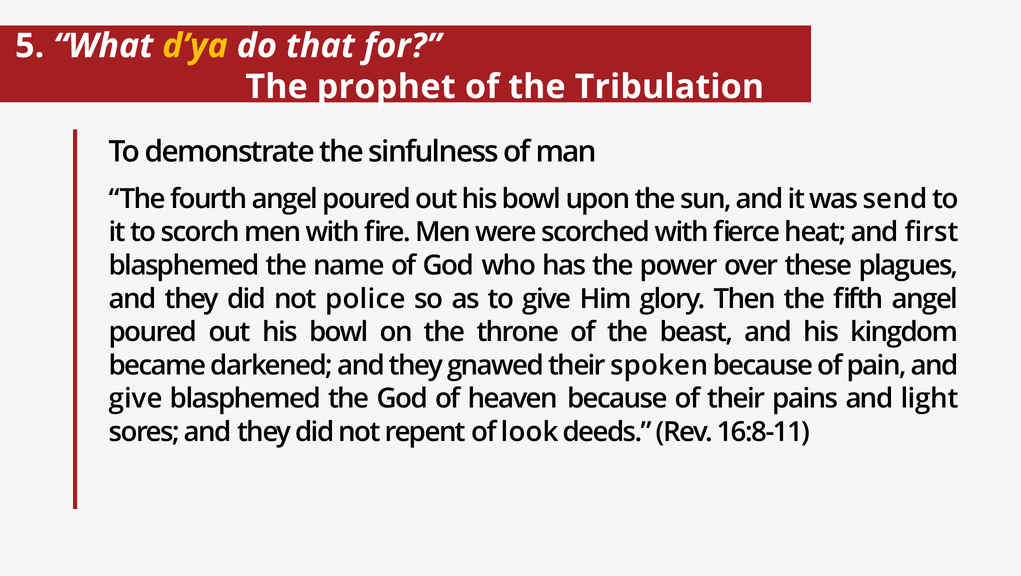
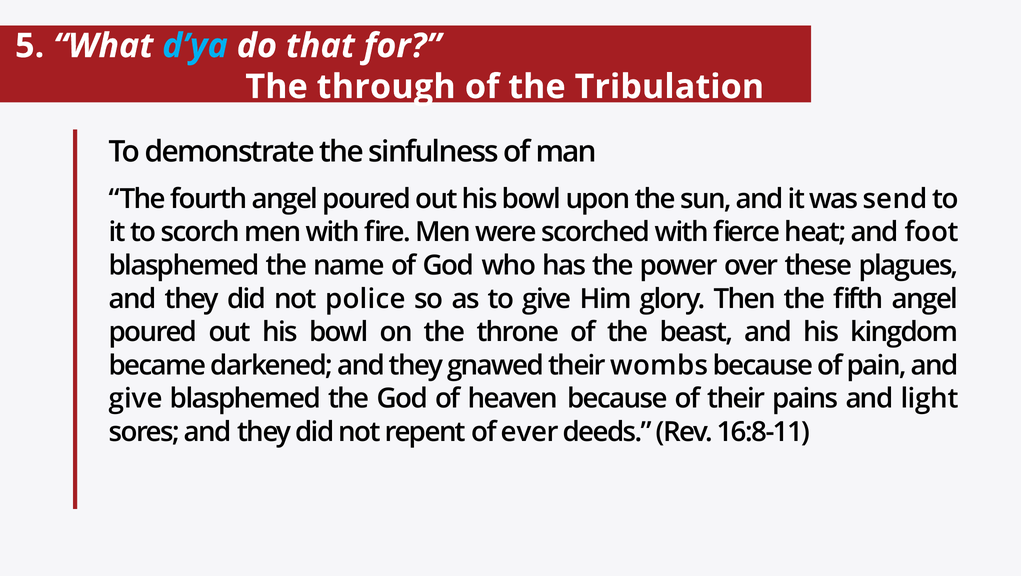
d’ya colour: yellow -> light blue (195, 46)
prophet: prophet -> through (386, 87)
first: first -> foot (932, 232)
spoken: spoken -> wombs (659, 365)
look: look -> ever (530, 432)
